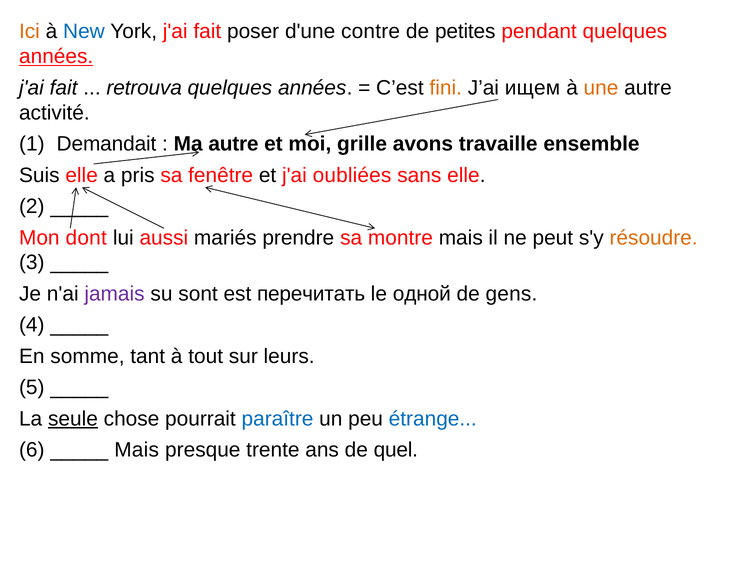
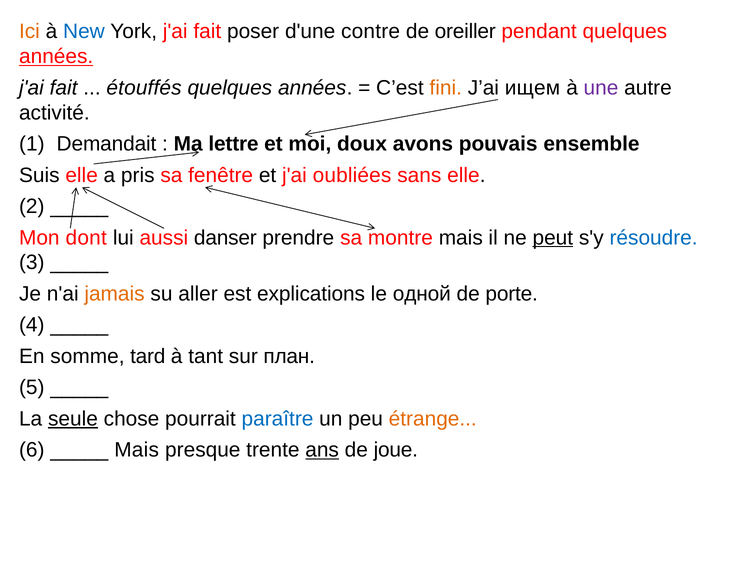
petites: petites -> oreiller (465, 31)
retrouva: retrouva -> étouffés (144, 88)
une colour: orange -> purple (601, 88)
Ma autre: autre -> lettre (234, 144)
grille: grille -> doux (362, 144)
travaille: travaille -> pouvais (498, 144)
mariés: mariés -> danser (225, 238)
peut underline: none -> present (553, 238)
résoudre colour: orange -> blue (654, 238)
jamais colour: purple -> orange (115, 294)
sont: sont -> aller (198, 294)
перечитать: перечитать -> explications (311, 294)
gens: gens -> porte (512, 294)
tant: tant -> tard (148, 357)
tout: tout -> tant (206, 357)
leurs: leurs -> план (289, 357)
étrange colour: blue -> orange (433, 419)
ans underline: none -> present (322, 450)
quel: quel -> joue (396, 450)
